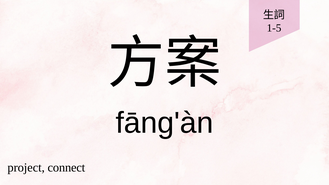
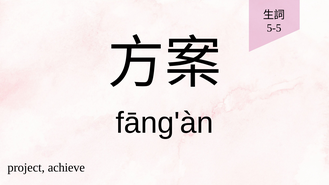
1-5: 1-5 -> 5-5 (274, 28)
connect: connect -> achieve (66, 168)
